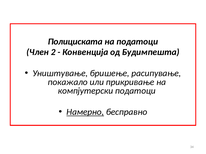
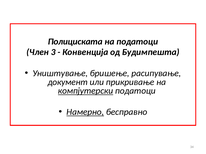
2: 2 -> 3 (53, 52)
покажало: покажало -> документ (68, 82)
компјутерски underline: none -> present (86, 91)
